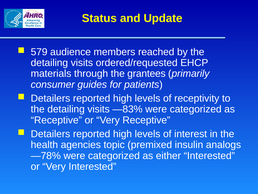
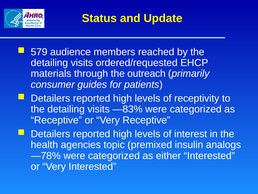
grantees: grantees -> outreach (146, 73)
